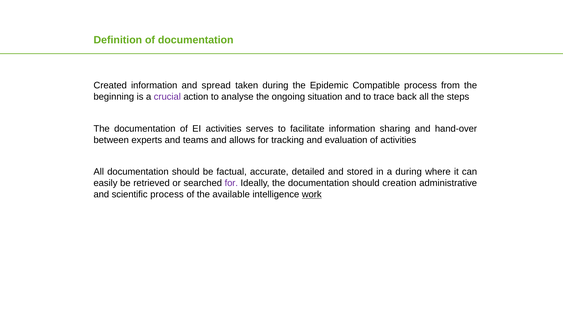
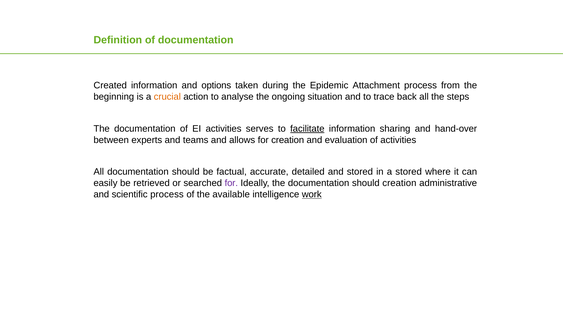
spread: spread -> options (216, 85)
Compatible: Compatible -> Attachment (376, 85)
crucial colour: purple -> orange (167, 97)
facilitate underline: none -> present (307, 129)
for tracking: tracking -> creation (288, 140)
a during: during -> stored (409, 172)
